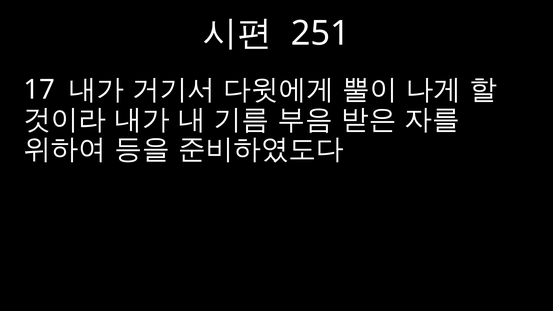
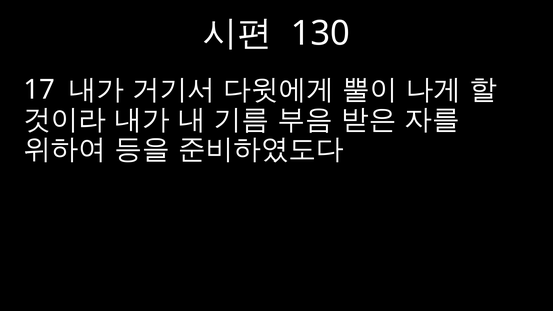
251: 251 -> 130 (320, 33)
